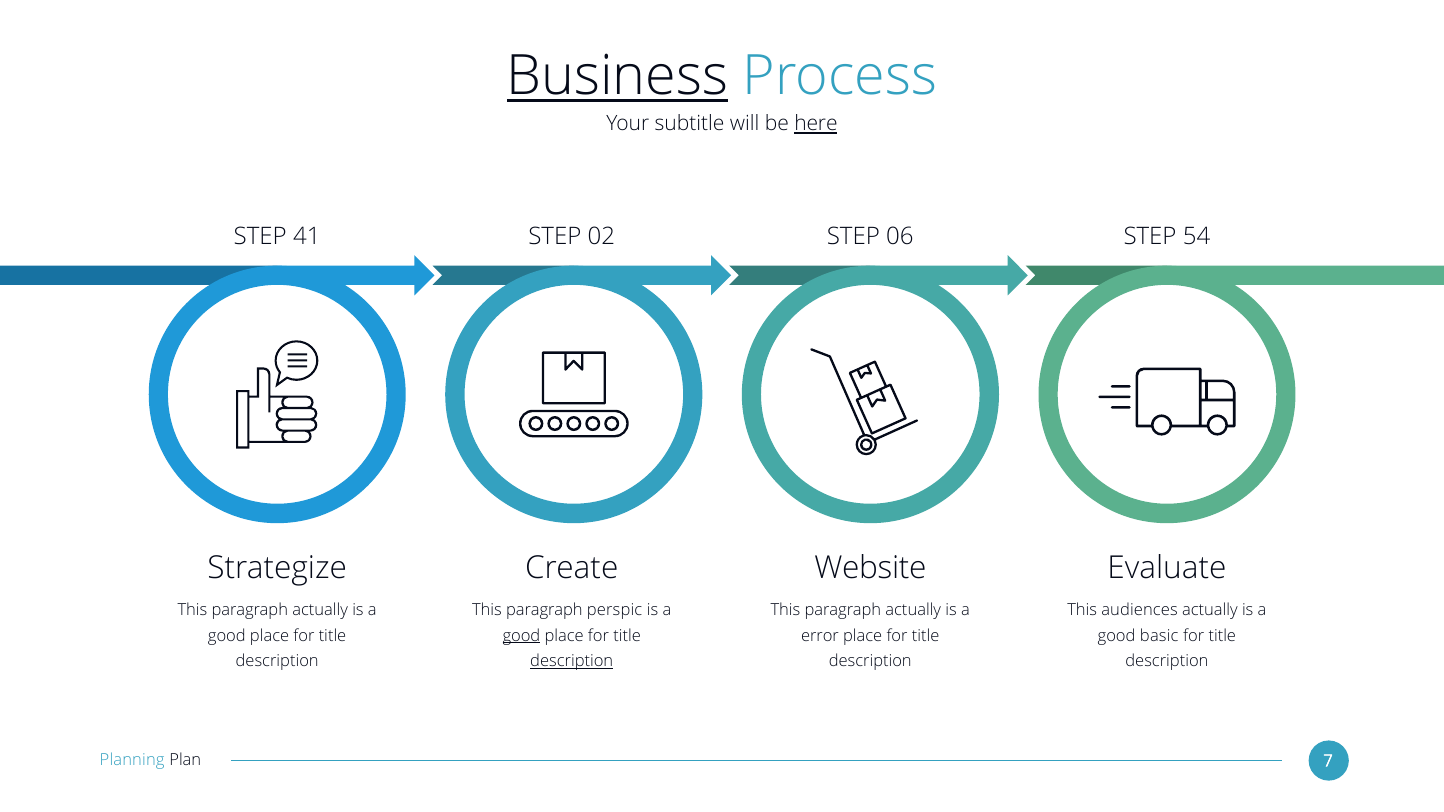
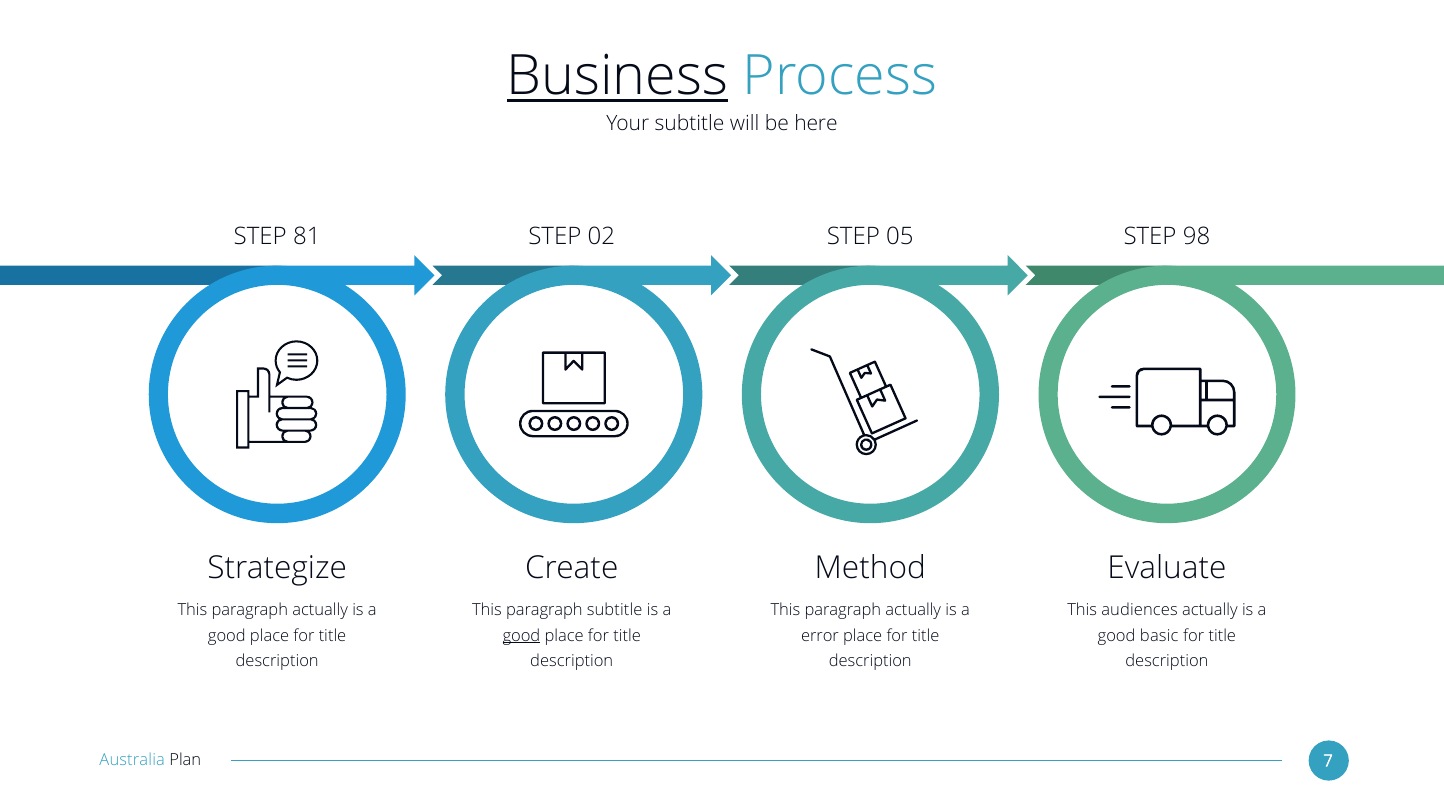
here underline: present -> none (816, 124)
41: 41 -> 81 (307, 237)
06: 06 -> 05 (900, 237)
54: 54 -> 98 (1197, 237)
Website: Website -> Method (870, 568)
paragraph perspic: perspic -> subtitle (615, 610)
description underline: present -> none (572, 662)
Planning: Planning -> Australia (132, 760)
